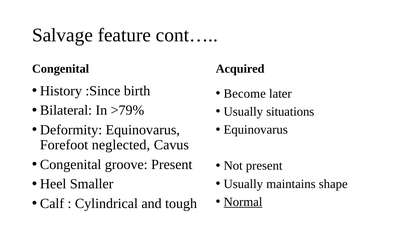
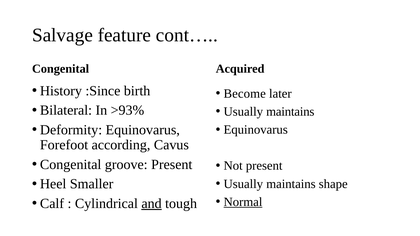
>79%: >79% -> >93% (127, 110)
situations: situations -> maintains (290, 112)
neglected: neglected -> according (121, 145)
and underline: none -> present (152, 204)
